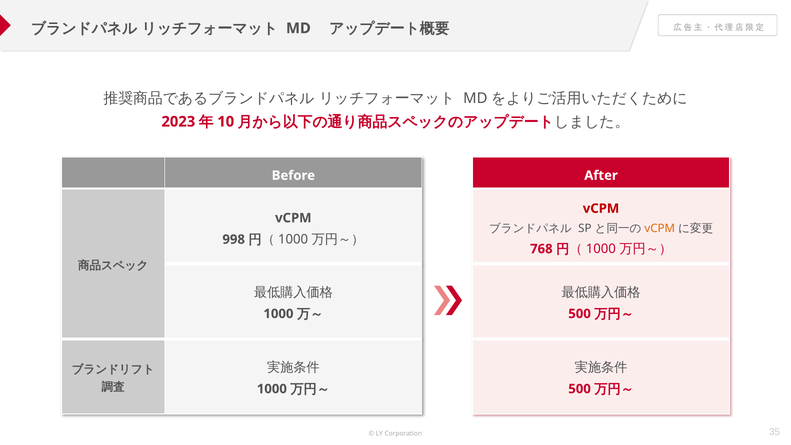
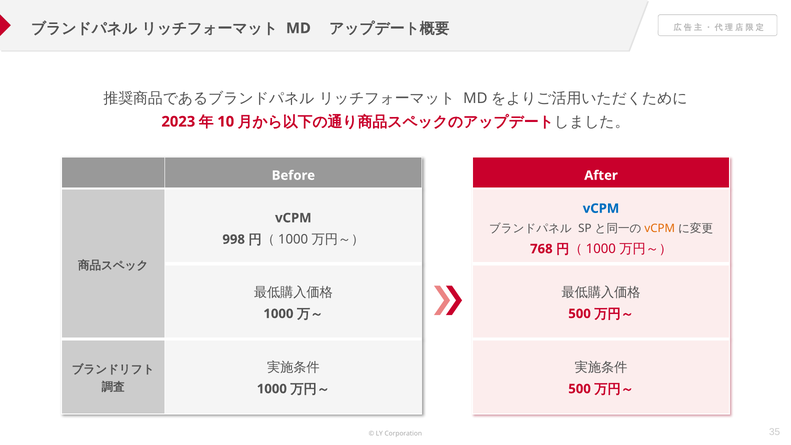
vCPM colour: red -> blue (601, 208)
